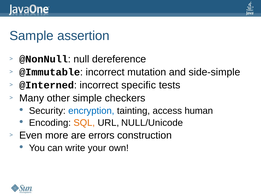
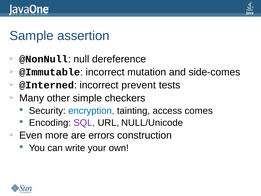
side-simple: side-simple -> side-comes (214, 72)
specific: specific -> prevent (139, 85)
human: human -> comes (199, 111)
SQL colour: orange -> purple (84, 123)
